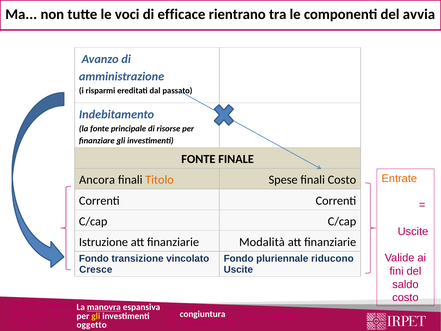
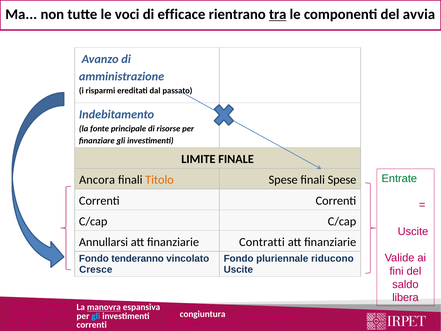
tra underline: none -> present (278, 14)
FONTE: FONTE -> LIMITE (198, 159)
Entrate colour: orange -> green (399, 178)
finali Costo: Costo -> Spese (342, 180)
Istruzione: Istruzione -> Annullarsi (104, 242)
Modalità: Modalità -> Contratti (262, 242)
transizione: transizione -> tenderanno (138, 258)
costo: costo -> libera (405, 297)
gli colour: yellow -> light blue (96, 316)
oggetto: oggetto -> correnti (92, 325)
